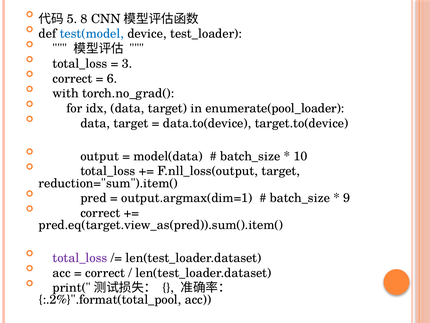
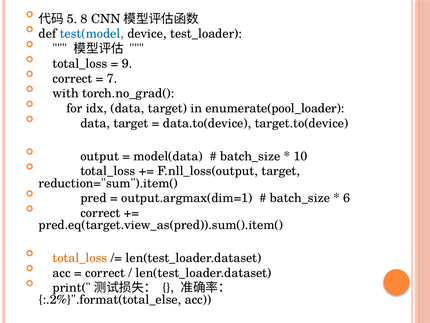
3: 3 -> 9 (127, 64)
6: 6 -> 7 (112, 78)
9: 9 -> 6 (347, 198)
total_loss colour: purple -> orange (80, 258)
:.2%}".format(total_pool: :.2%}".format(total_pool -> :.2%}".format(total_else (110, 299)
